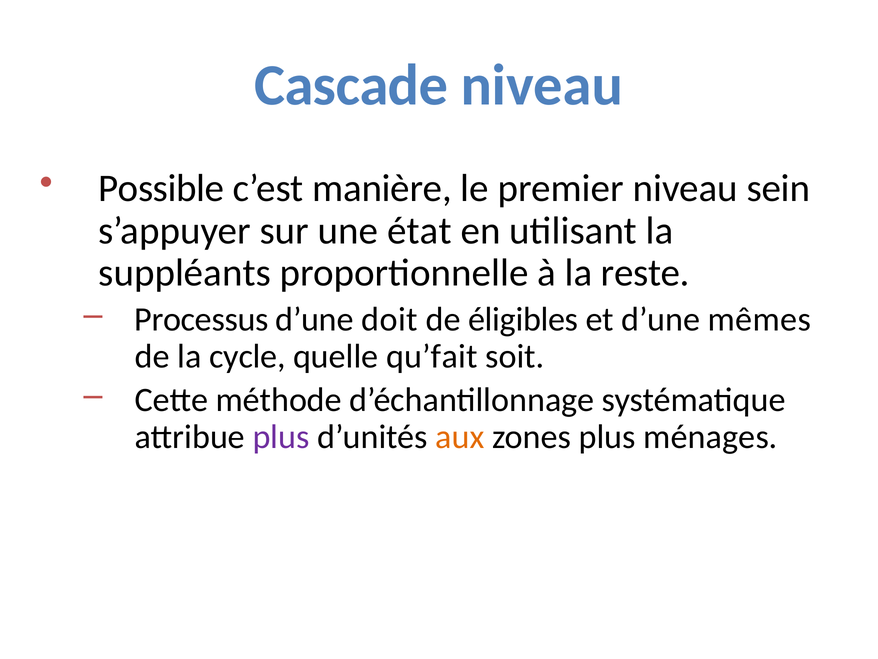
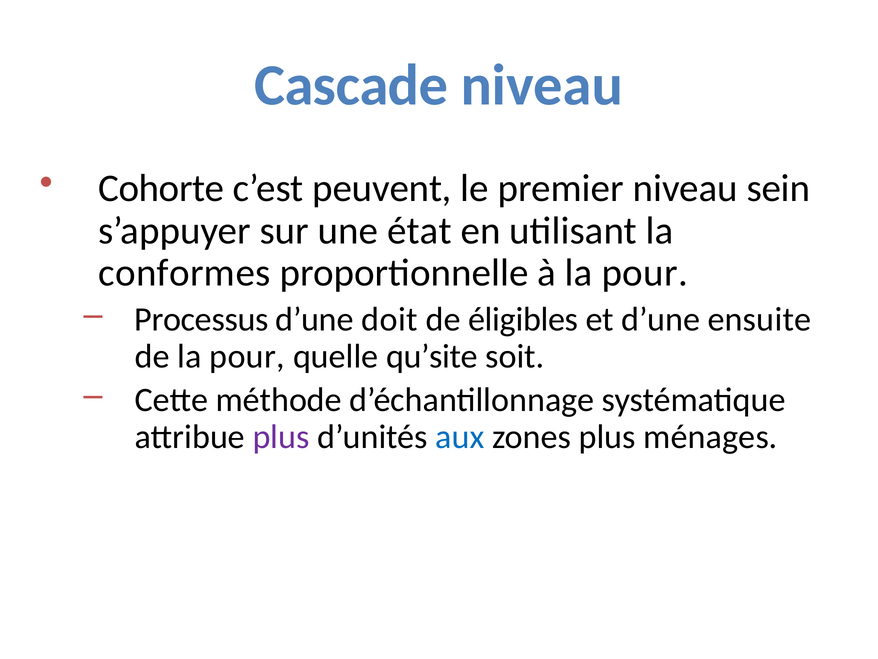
Possible: Possible -> Cohorte (161, 188)
manière: manière -> peuvent (382, 188)
suppléants: suppléants -> conformes (184, 273)
à la reste: reste -> pour (645, 273)
mêmes: mêmes -> ensuite (759, 319)
de la cycle: cycle -> pour (247, 356)
qu’fait: qu’fait -> qu’site (432, 356)
aux colour: orange -> blue (460, 437)
